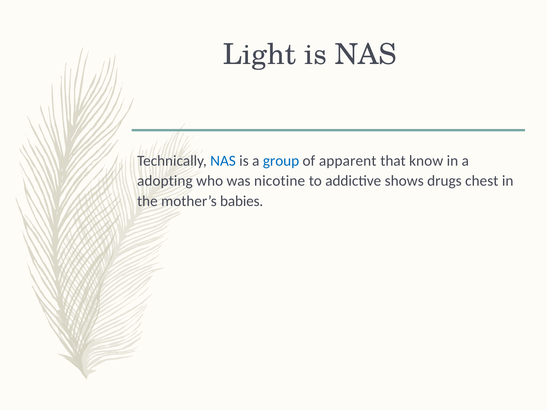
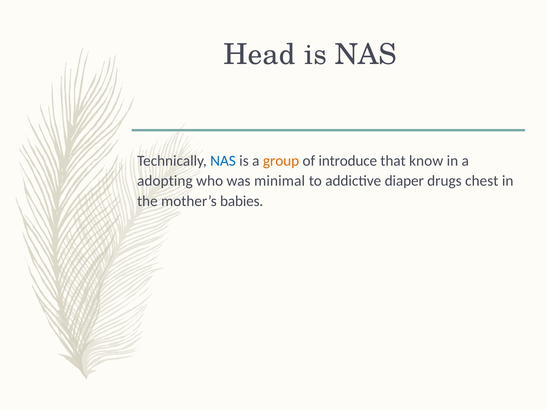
Light: Light -> Head (259, 55)
group colour: blue -> orange (281, 161)
apparent: apparent -> introduce (348, 161)
nicotine: nicotine -> minimal (280, 181)
shows: shows -> diaper (404, 181)
